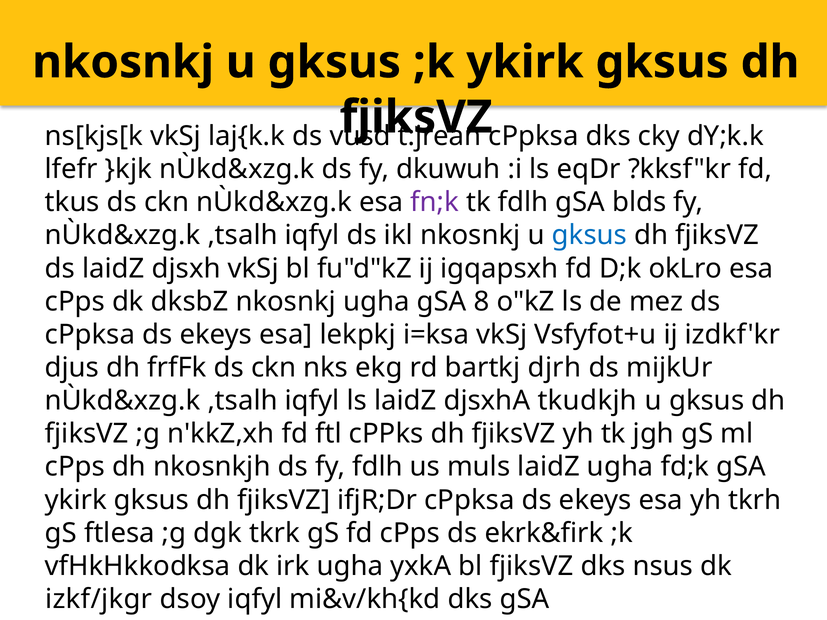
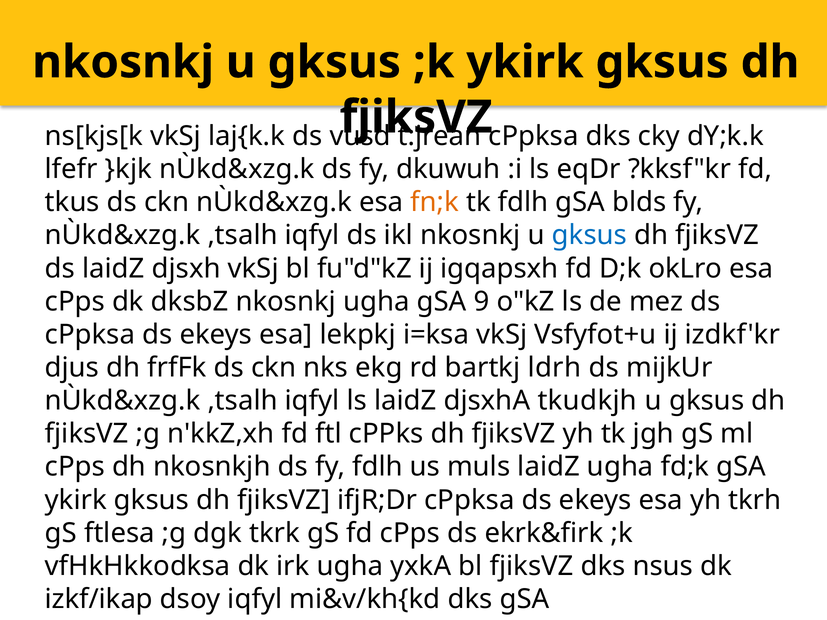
fn;k colour: purple -> orange (435, 202)
8: 8 -> 9 (482, 302)
djrh: djrh -> ldrh (554, 368)
izkf/jkgr: izkf/jkgr -> izkf/ikap (99, 599)
